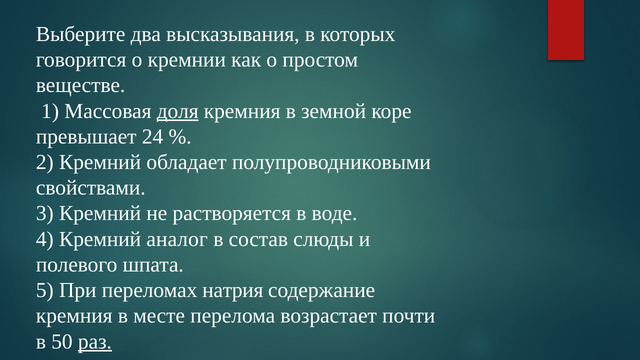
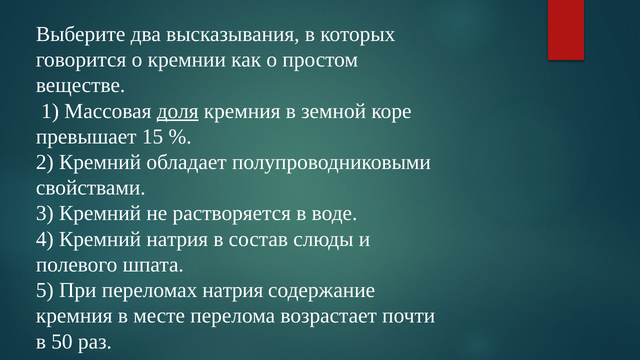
24: 24 -> 15 (153, 137)
Кремний аналог: аналог -> натрия (177, 239)
раз underline: present -> none (95, 341)
